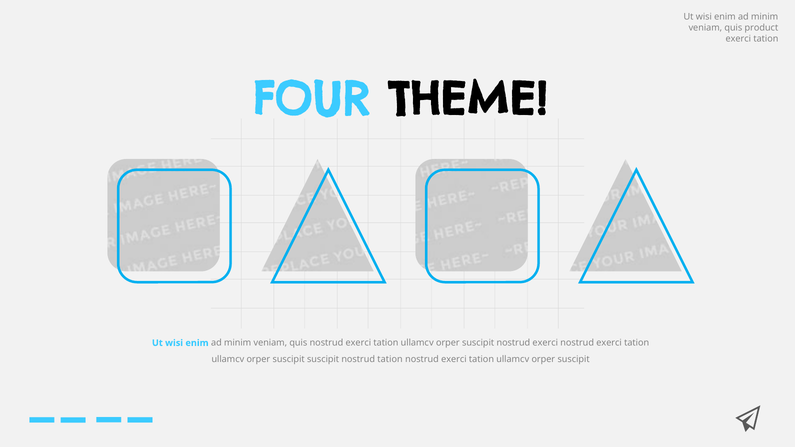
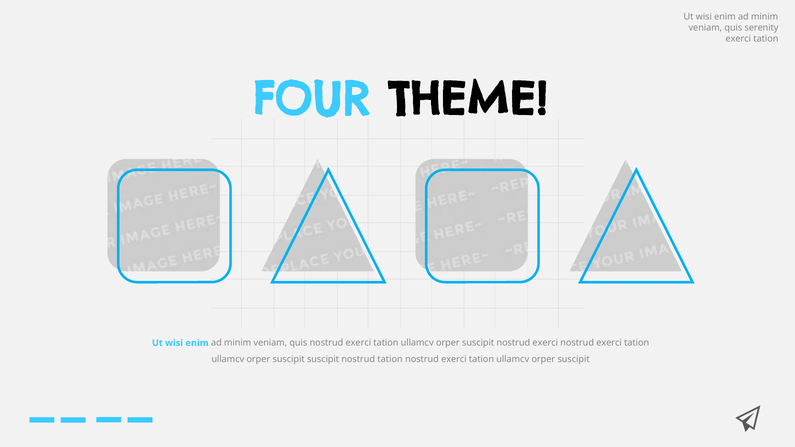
product: product -> serenity (761, 28)
